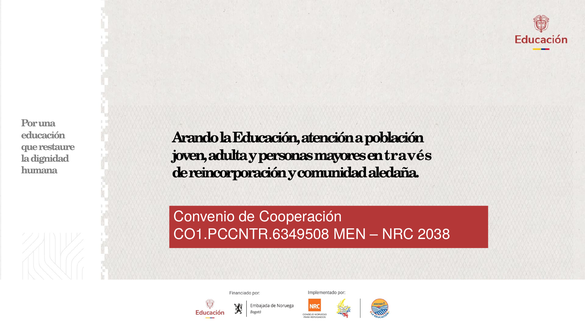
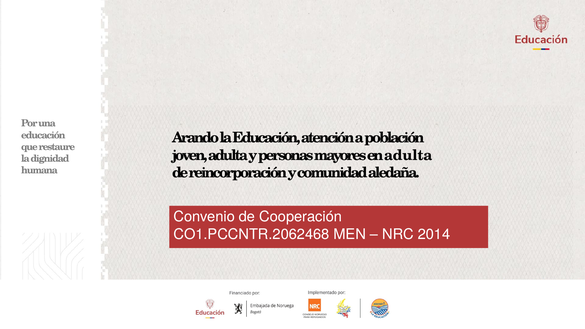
en través: través -> adulta (408, 155)
CO1.PCCNTR.6349508: CO1.PCCNTR.6349508 -> CO1.PCCNTR.2062468 (251, 234)
2038: 2038 -> 2014 (434, 234)
